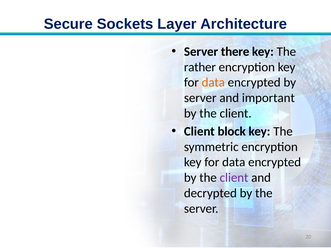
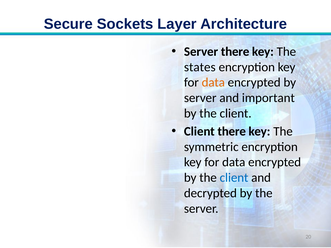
rather: rather -> states (200, 67)
Client block: block -> there (232, 131)
client colour: purple -> blue (234, 178)
